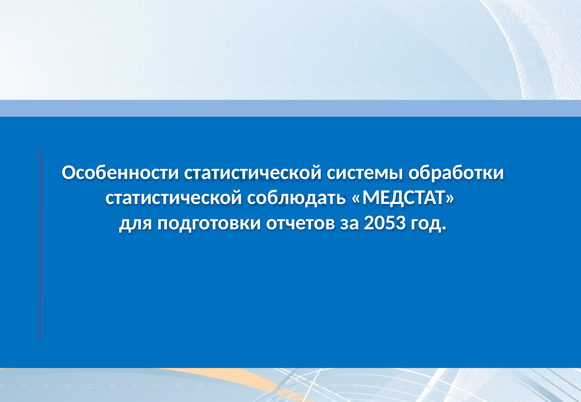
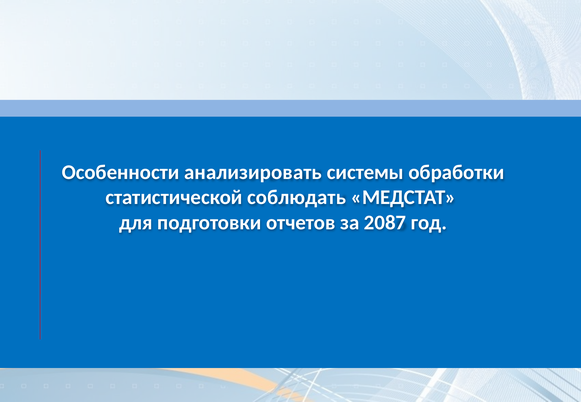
Особенности статистической: статистической -> анализировать (253, 173)
2053: 2053 -> 2087 (385, 223)
